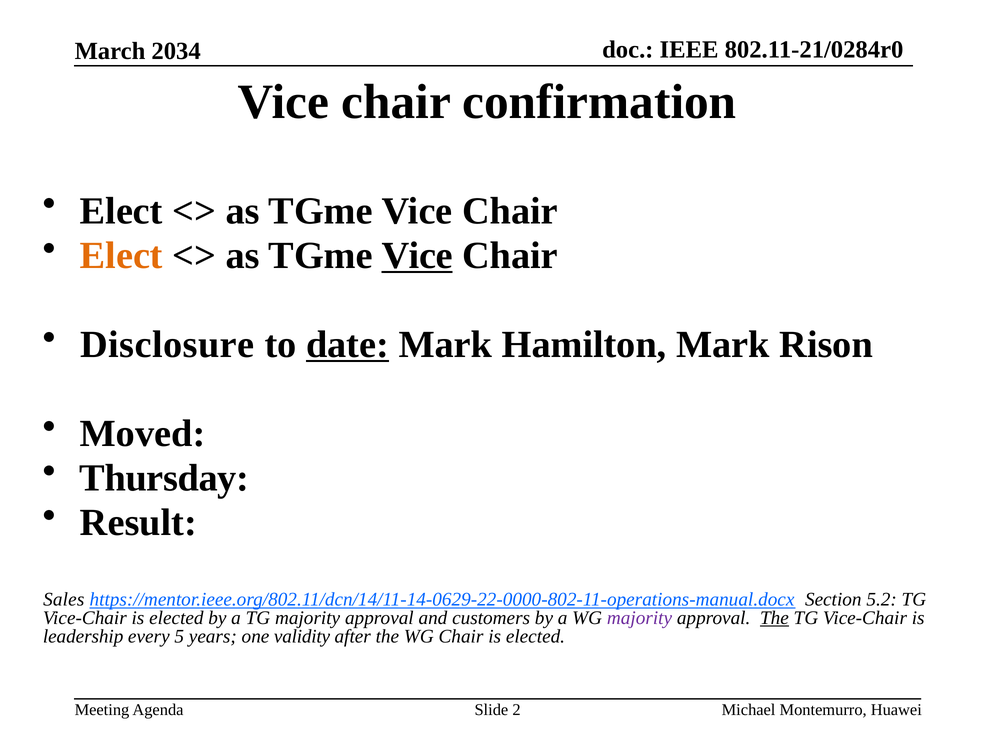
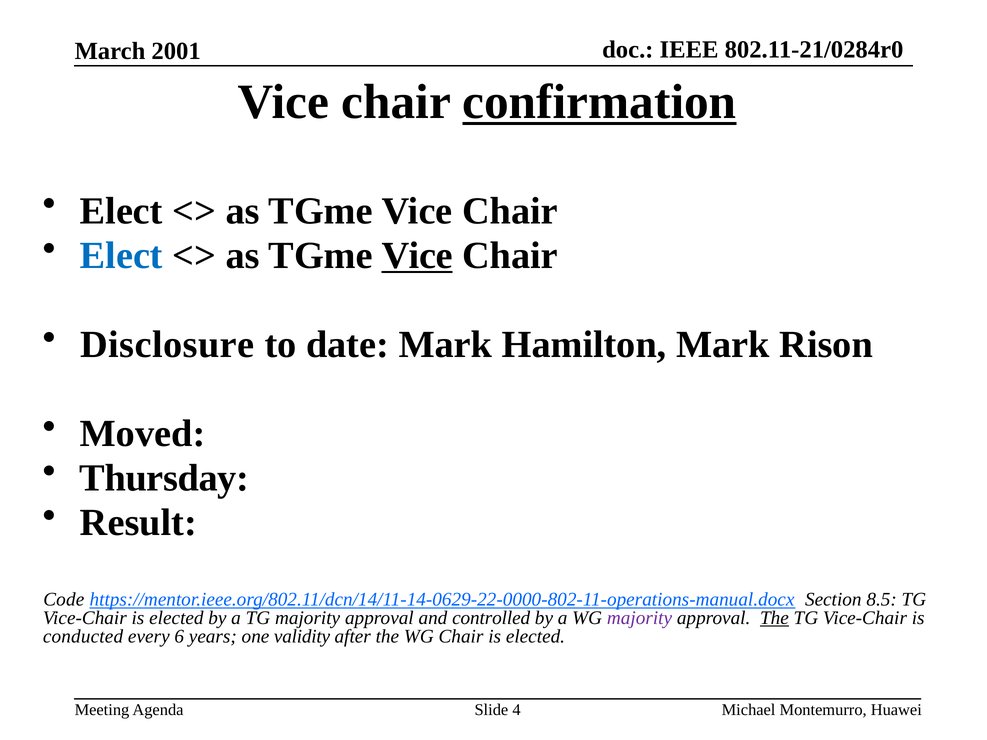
2034: 2034 -> 2001 (176, 51)
confirmation underline: none -> present (599, 102)
Elect colour: orange -> blue (121, 255)
date underline: present -> none (348, 345)
Sales: Sales -> Code (64, 600)
5.2: 5.2 -> 8.5 (882, 600)
customers: customers -> controlled (491, 618)
leadership: leadership -> conducted (83, 637)
5: 5 -> 6 (179, 637)
2: 2 -> 4 (516, 710)
